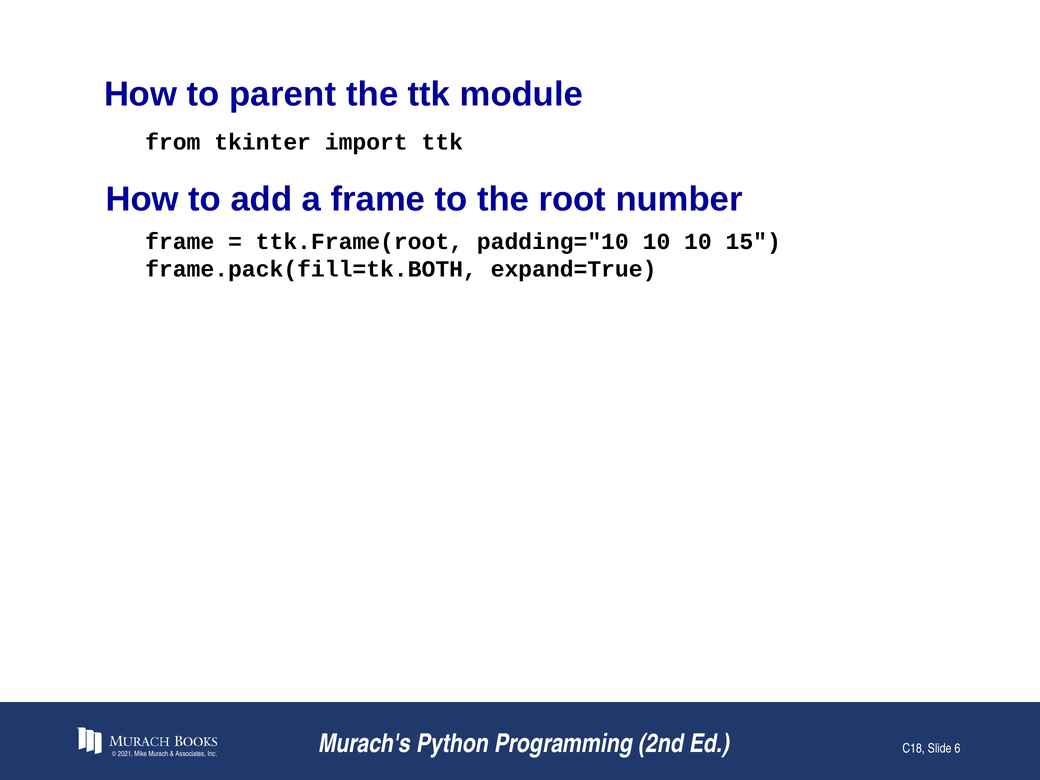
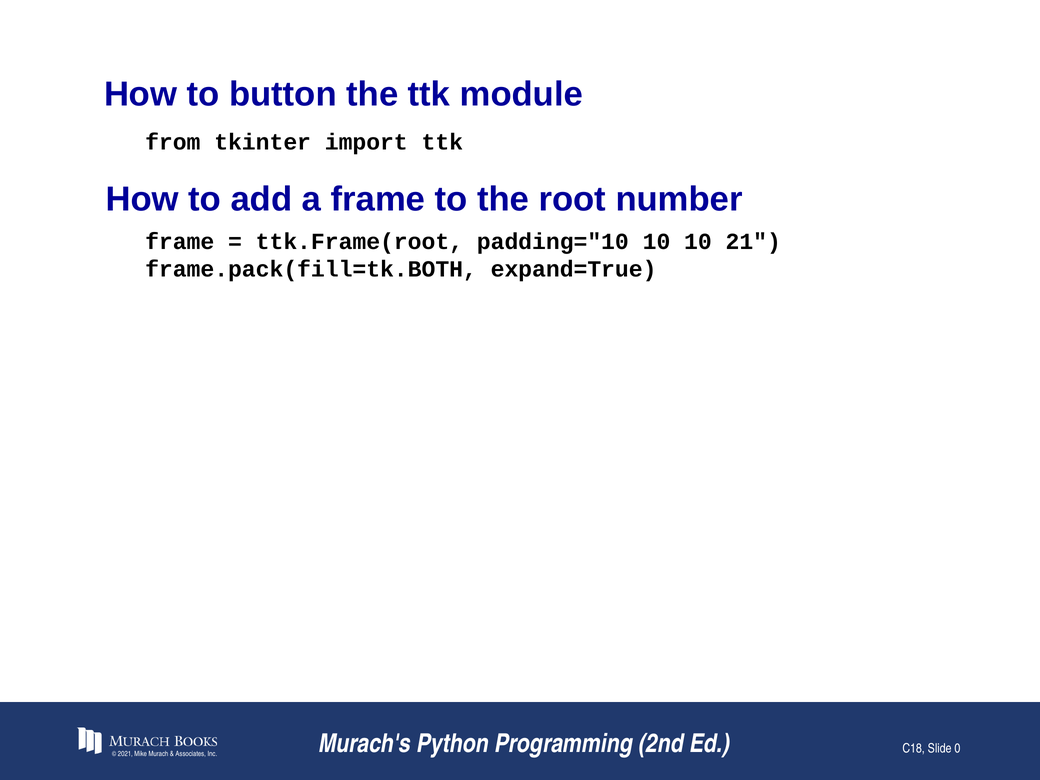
parent: parent -> button (283, 94)
15: 15 -> 21 (753, 242)
6: 6 -> 0 (957, 748)
